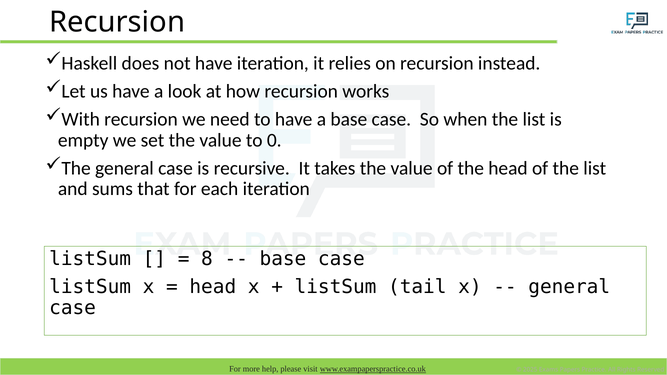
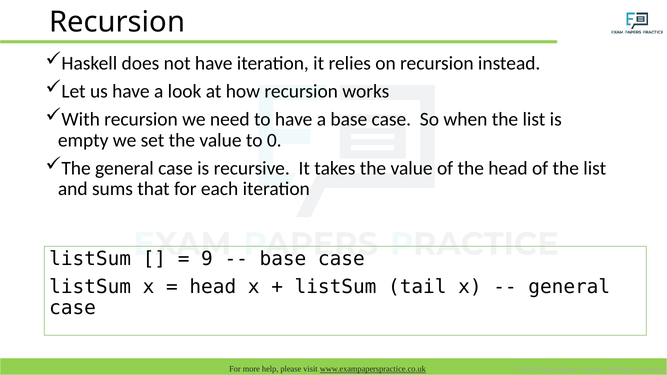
8: 8 -> 9 (207, 259)
